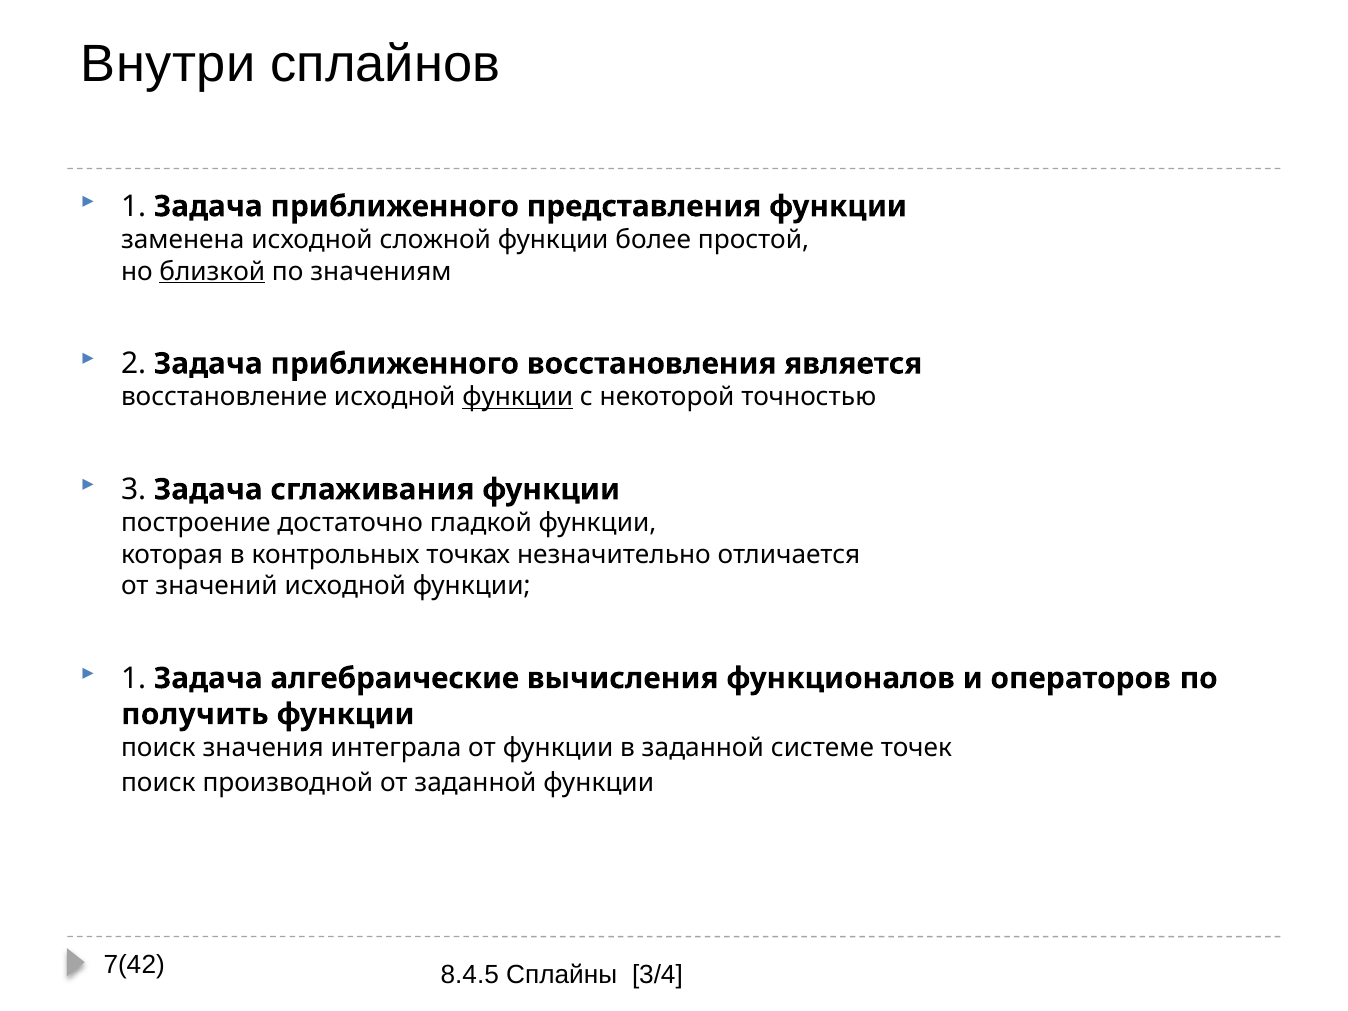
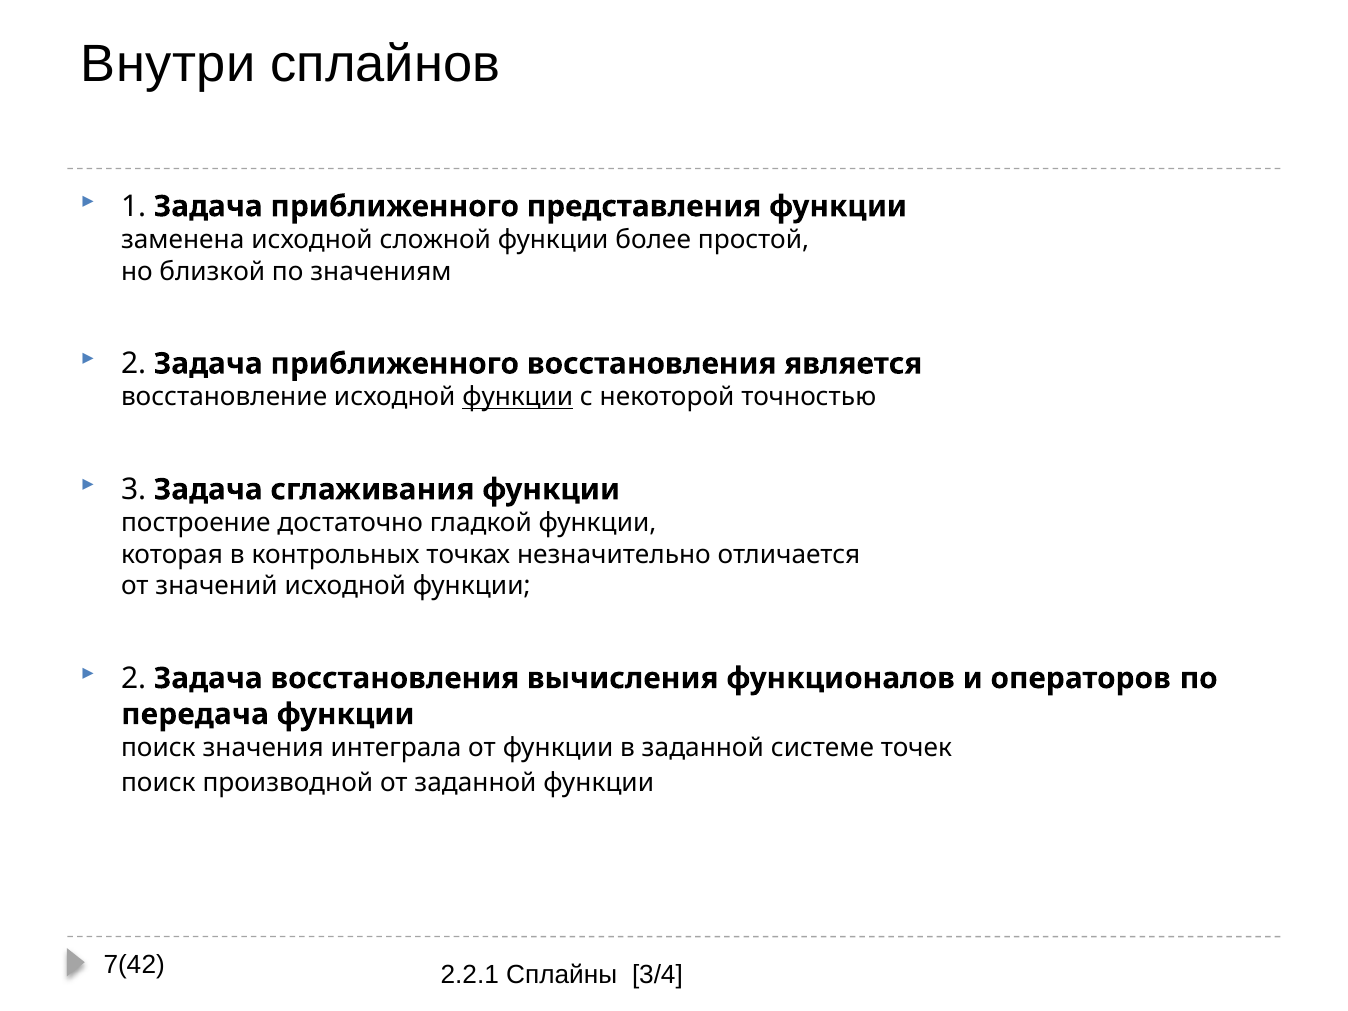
близкой underline: present -> none (212, 271)
1: 1 -> 2 (134, 678)
Задача алгебраические: алгебраические -> восстановления (395, 678)
получить: получить -> передача (195, 714)
8.4.5: 8.4.5 -> 2.2.1 (470, 975)
